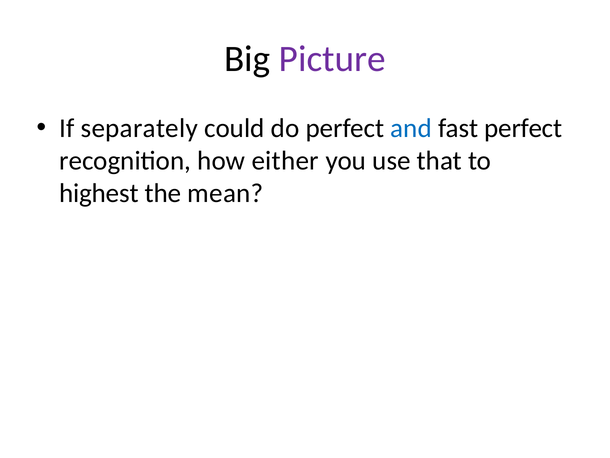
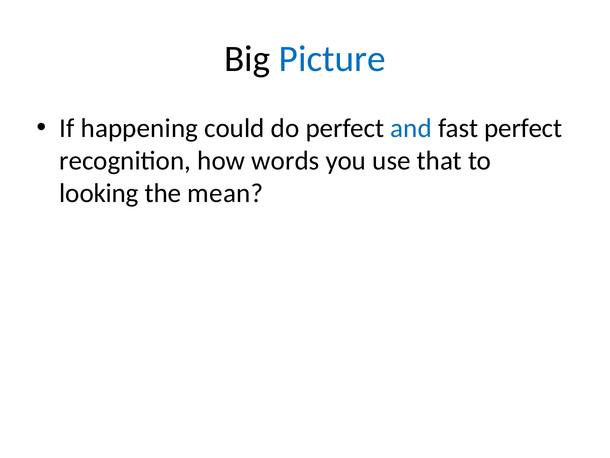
Picture colour: purple -> blue (332, 59)
separately: separately -> happening (139, 128)
either: either -> words (285, 161)
highest: highest -> looking (99, 193)
